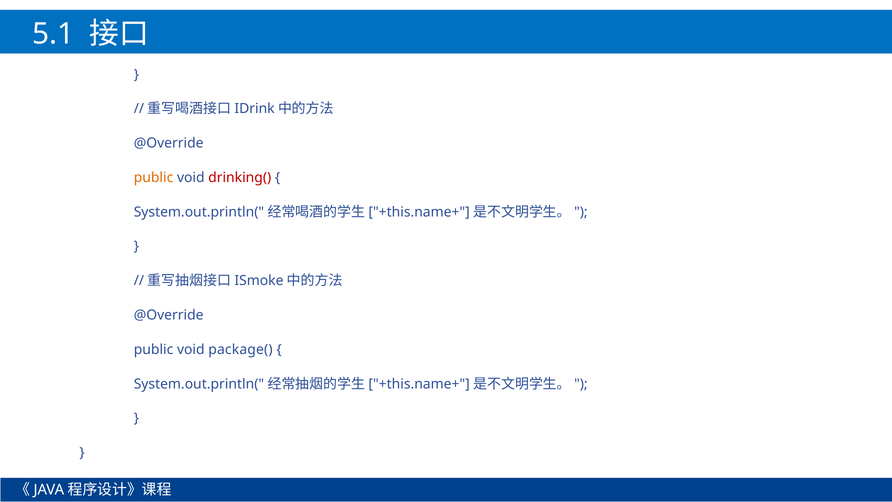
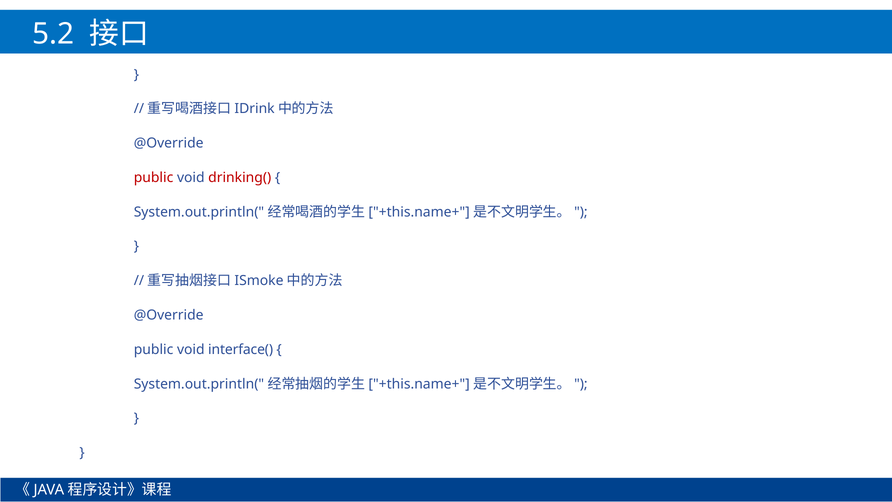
5.1: 5.1 -> 5.2 (53, 34)
public colour: orange -> red (154, 178)
package(: package( -> interface( (241, 349)
